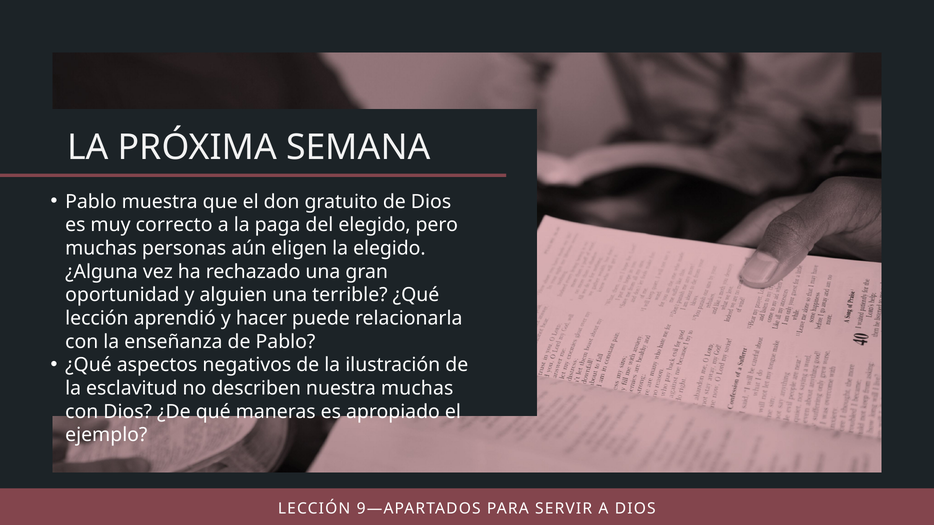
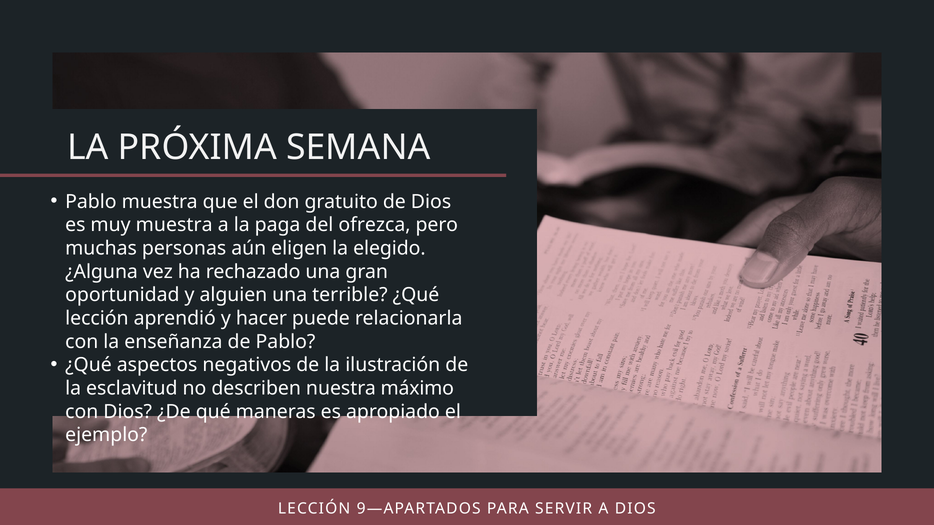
muy correcto: correcto -> muestra (174, 225)
del elegido: elegido -> ofrezca (375, 225)
nuestra muchas: muchas -> máximo (417, 389)
